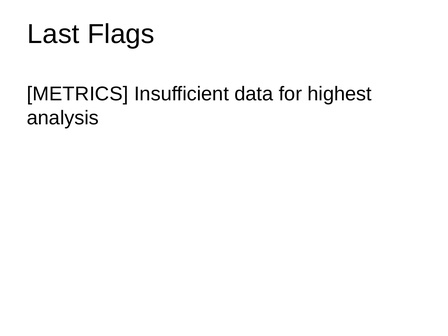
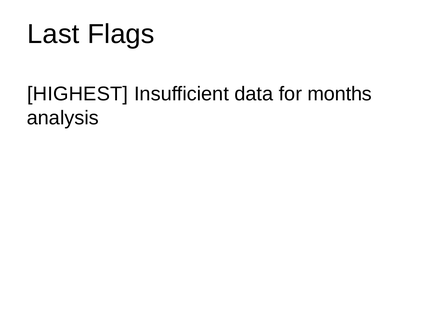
METRICS: METRICS -> HIGHEST (78, 94)
highest: highest -> months (340, 94)
